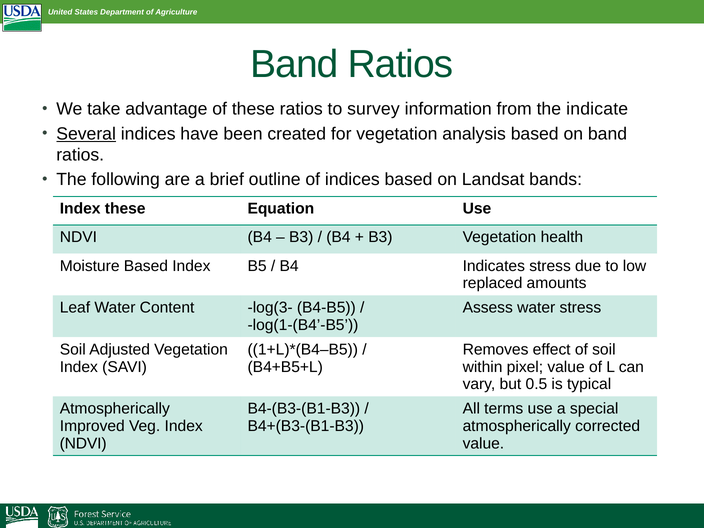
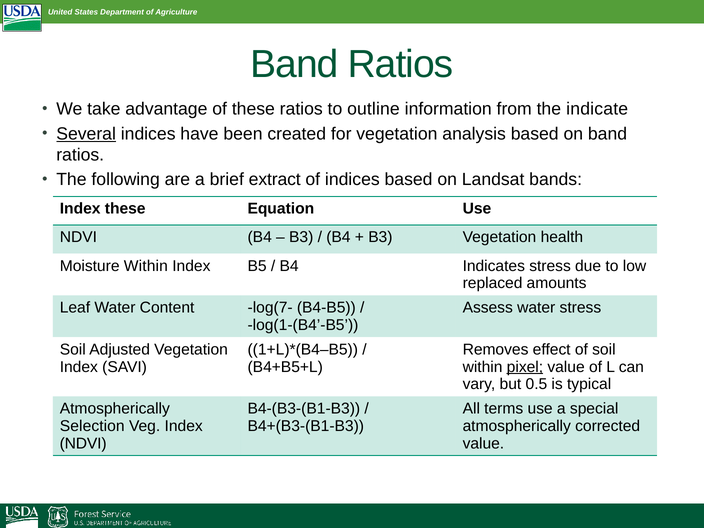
survey: survey -> outline (373, 109)
outline: outline -> extract (275, 180)
Moisture Based: Based -> Within (146, 266)
log(3-: log(3- -> log(7- (270, 308)
pixel underline: none -> present (525, 367)
Improved: Improved -> Selection (92, 426)
